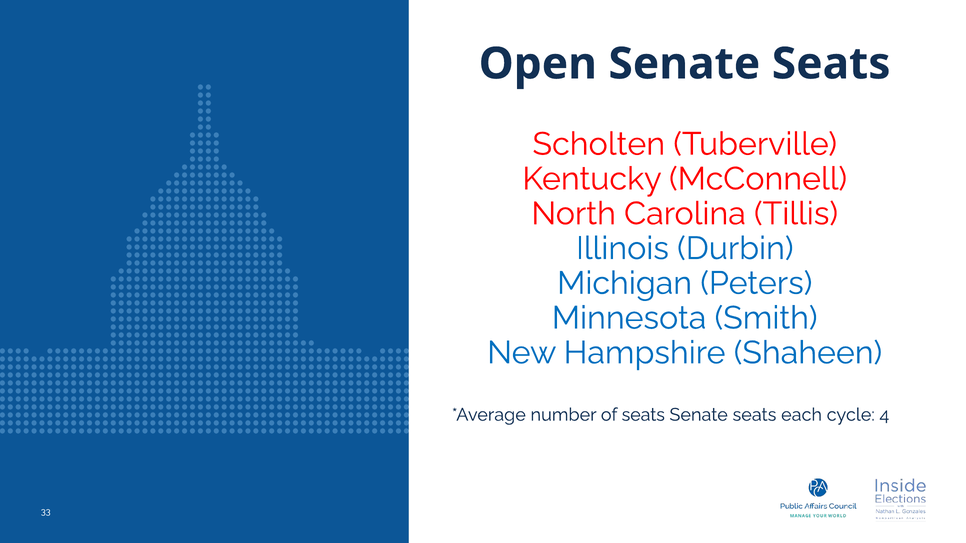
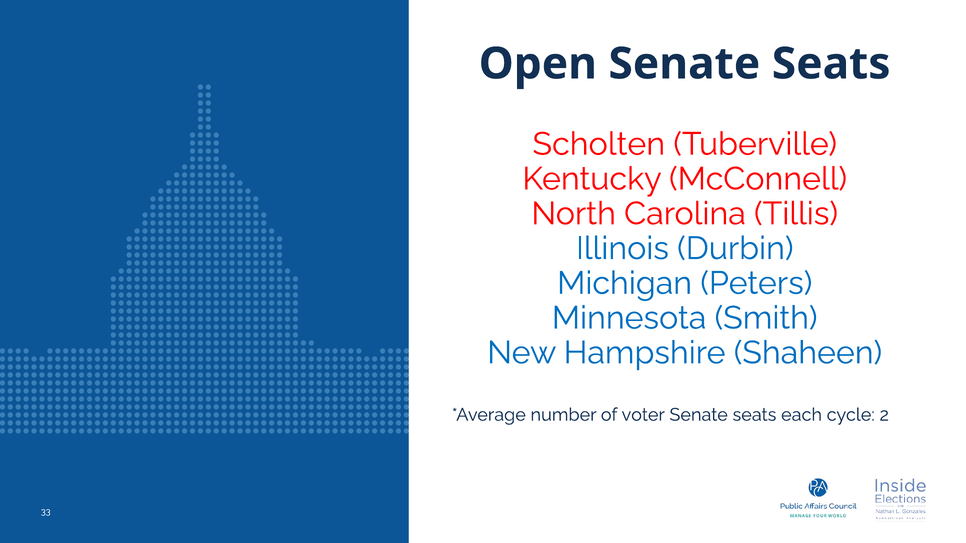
of seats: seats -> voter (643, 415)
4: 4 -> 2 (884, 415)
